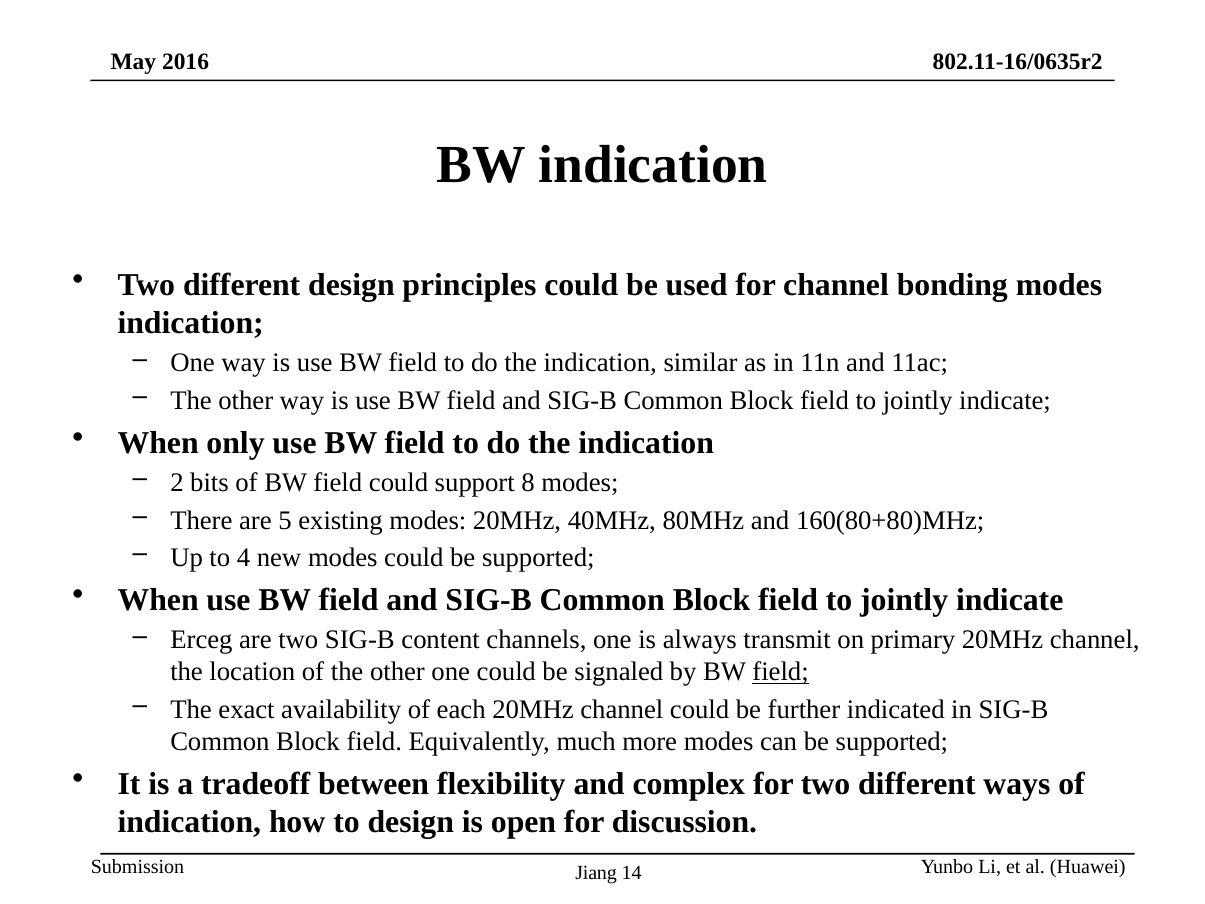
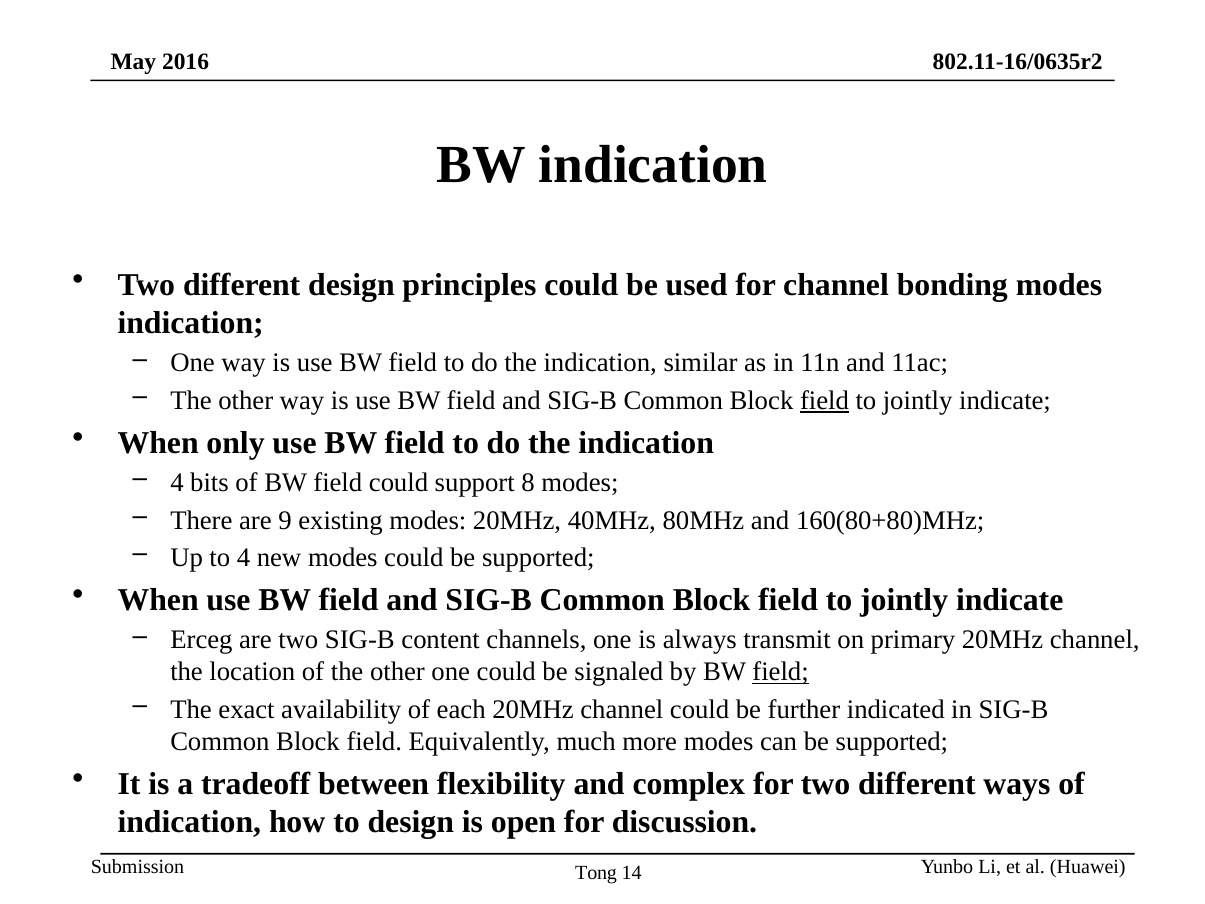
field underline: none -> present (824, 400)
2: 2 -> 4 (177, 483)
5: 5 -> 9 (285, 520)
Jiang: Jiang -> Tong (596, 873)
